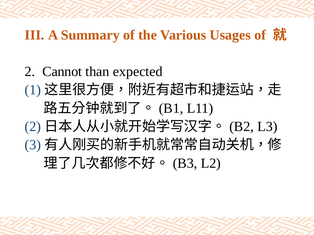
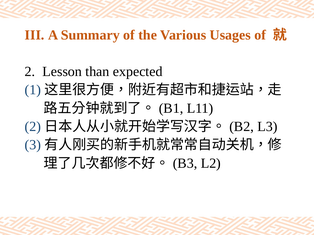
Cannot: Cannot -> Lesson (62, 72)
